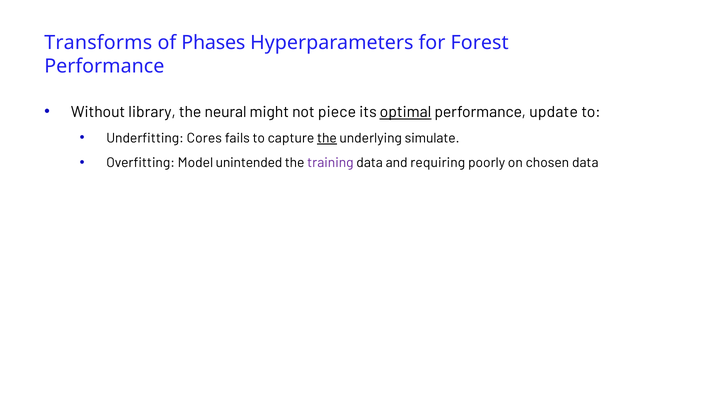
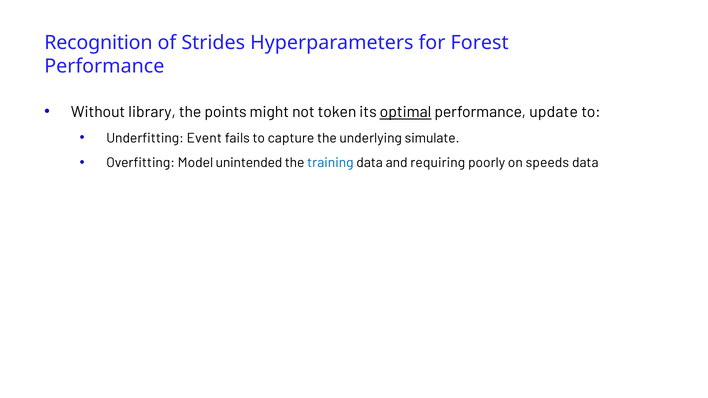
Transforms: Transforms -> Recognition (98, 43)
Phases: Phases -> Strides (213, 43)
neural: neural -> points (226, 112)
piece: piece -> token (337, 112)
Cores: Cores -> Event (204, 138)
the underline: present -> none (327, 138)
training colour: purple -> blue (330, 163)
chosen: chosen -> speeds (547, 163)
